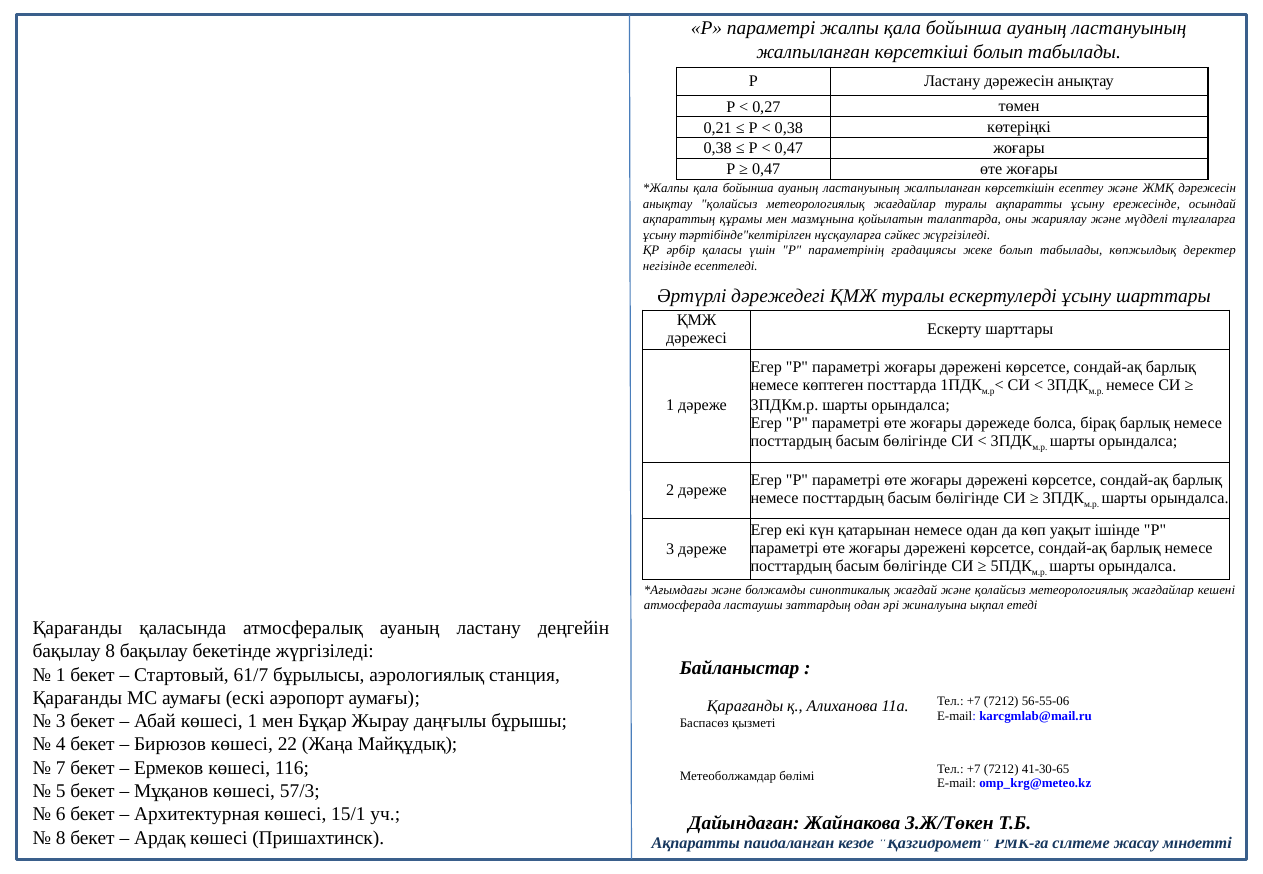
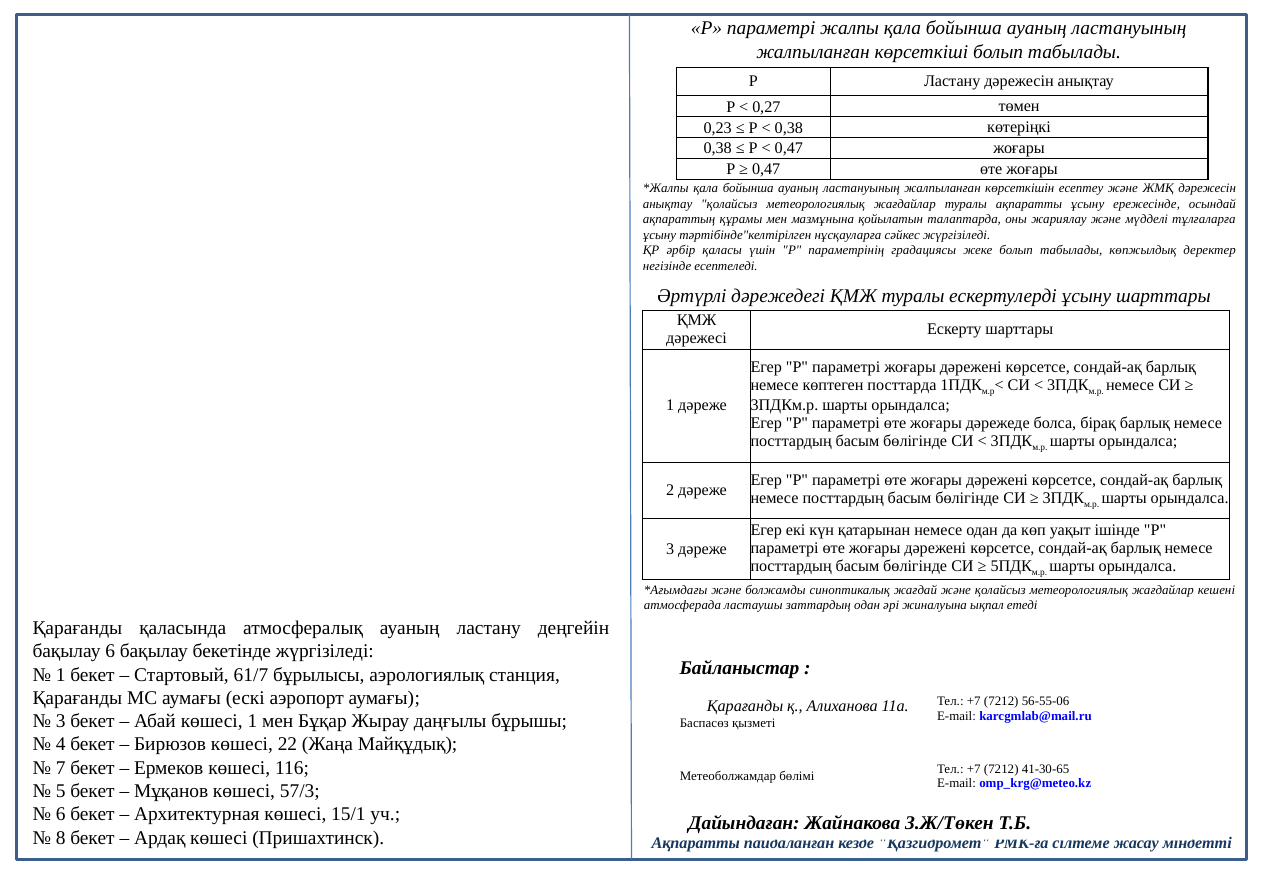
0,21: 0,21 -> 0,23 (718, 128)
бақылау 8: 8 -> 6 (110, 652)
